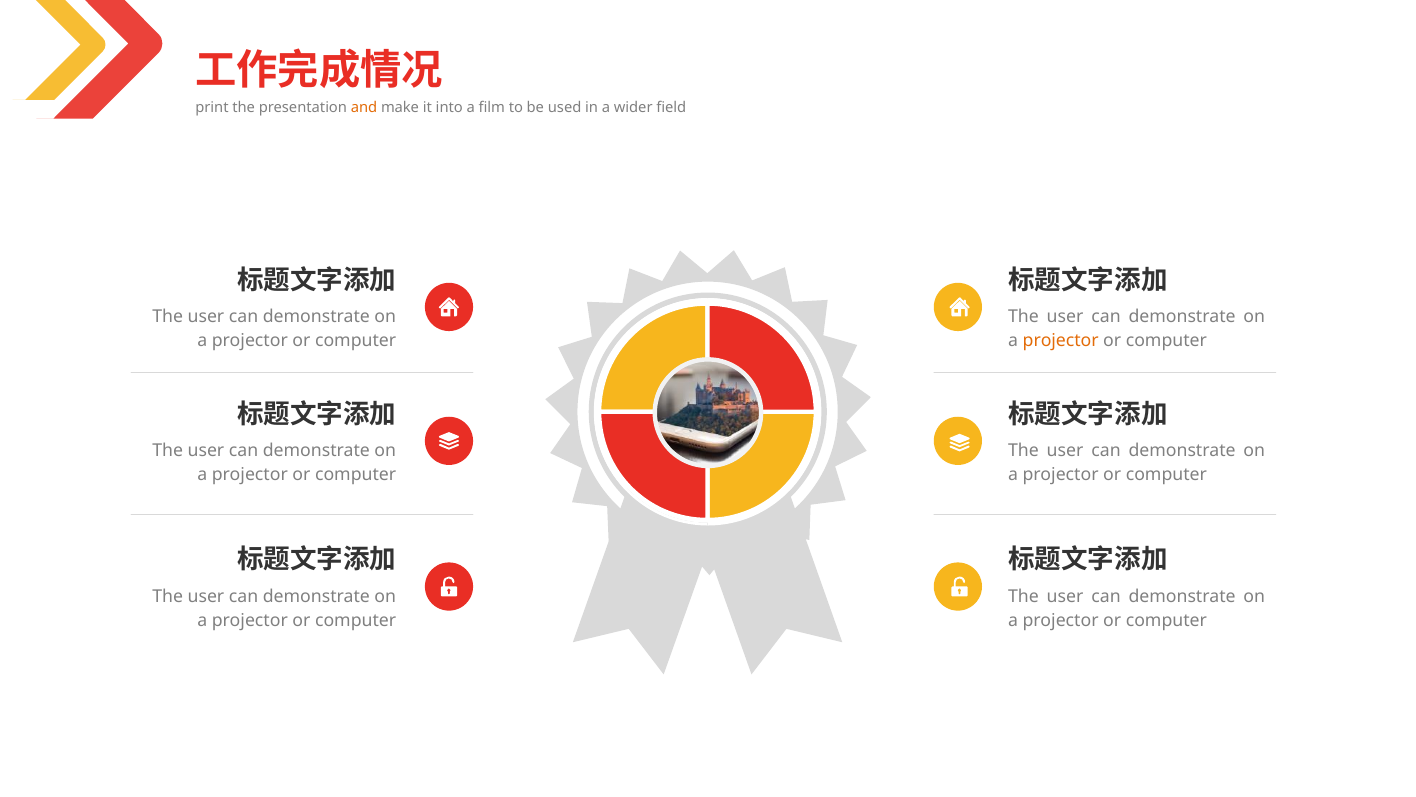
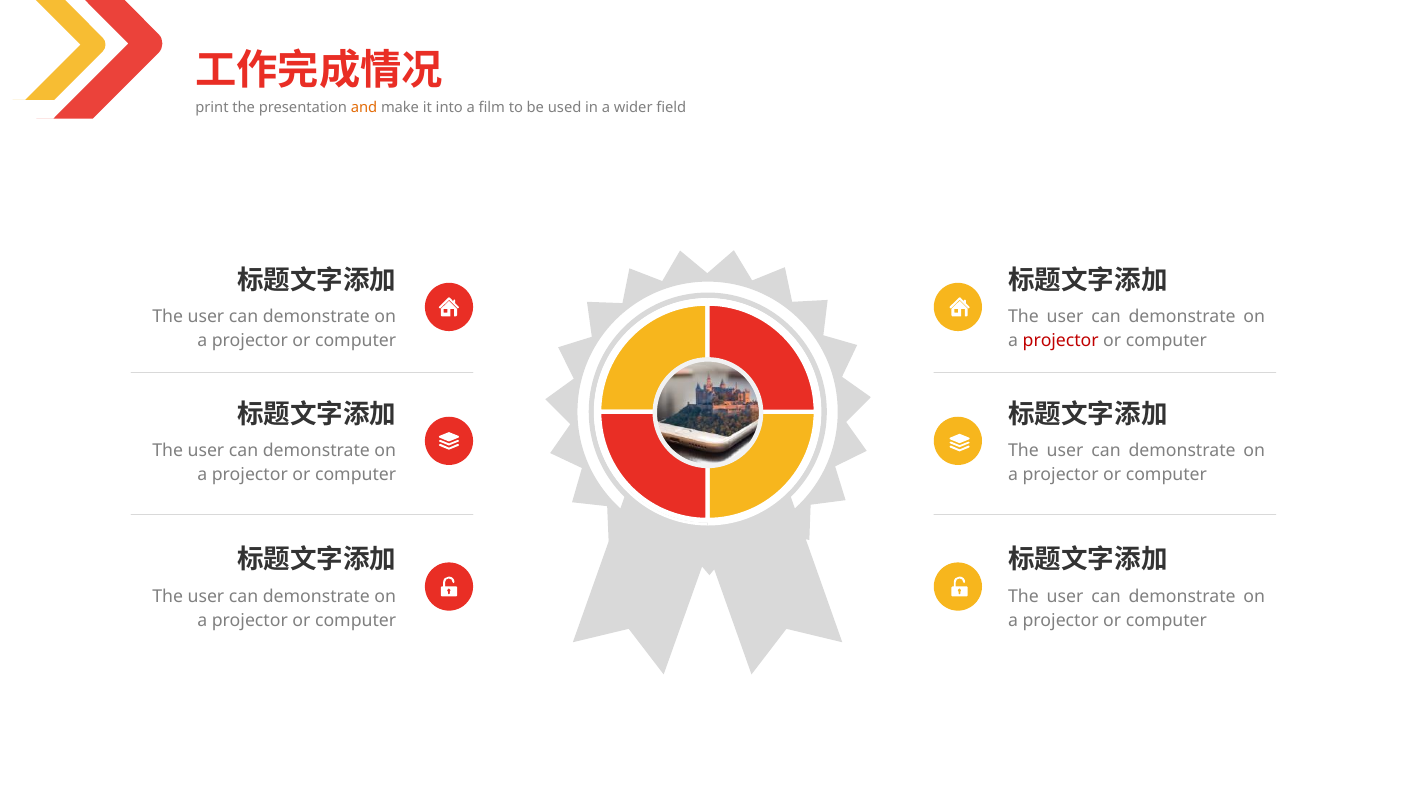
projector colour: orange -> red (1061, 341)
